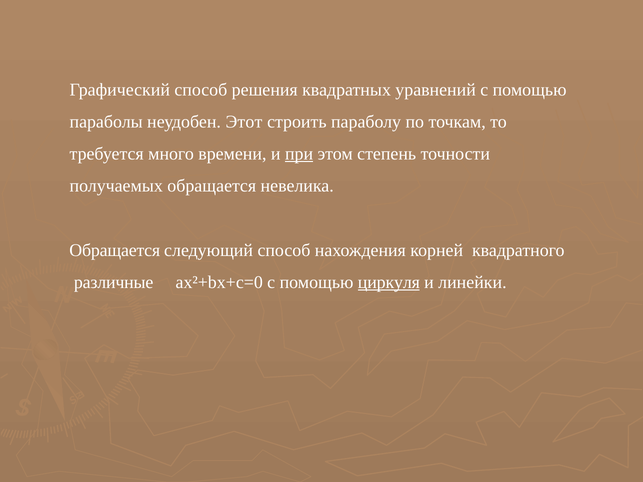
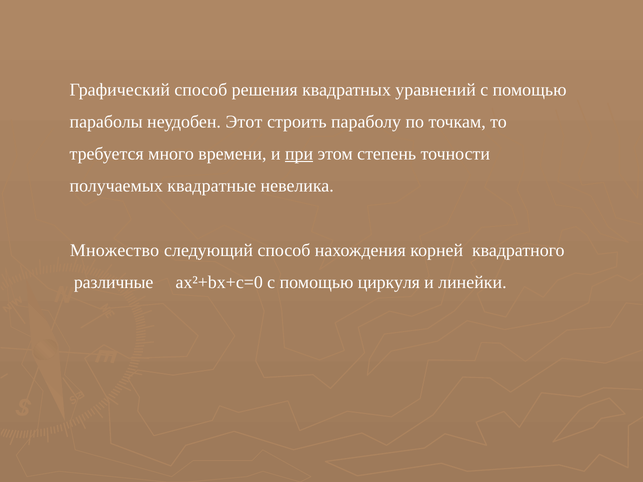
получаемых обращается: обращается -> квадратные (212, 186)
Обращается: Обращается -> Множество (115, 250)
циркуля underline: present -> none (389, 283)
